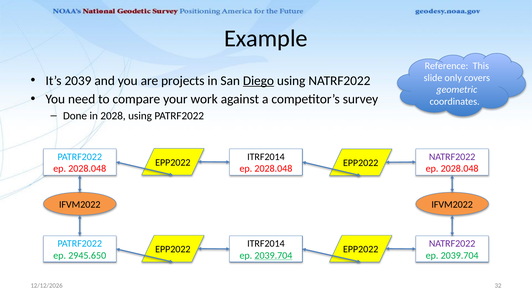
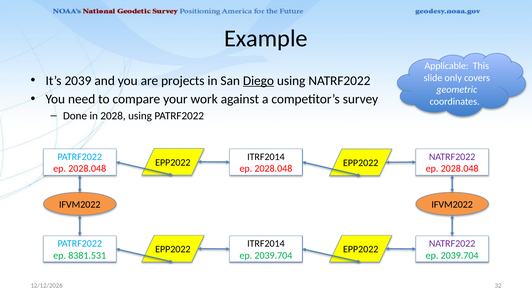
Reference: Reference -> Applicable (447, 66)
2945.650: 2945.650 -> 8381.531 (87, 256)
2039.704 underline: present -> none (273, 256)
